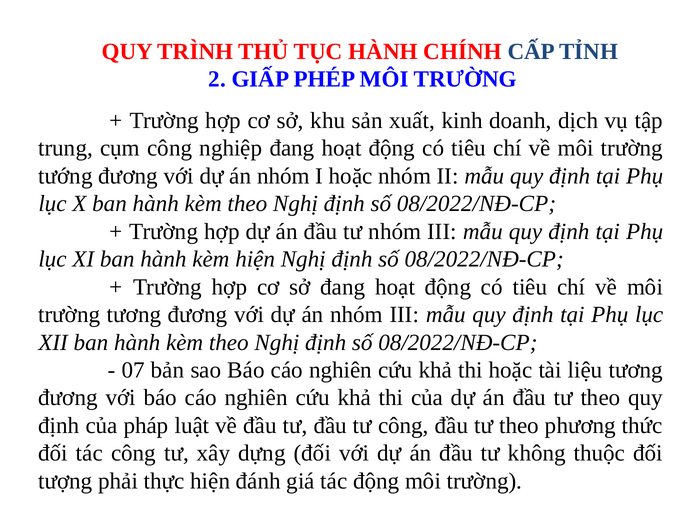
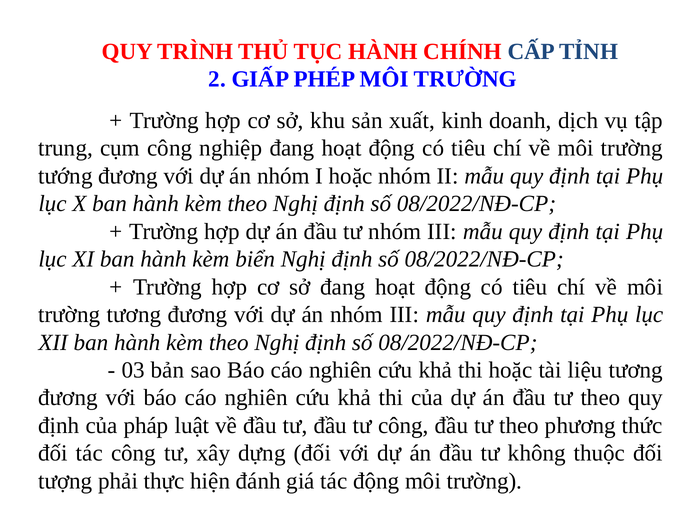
kèm hiện: hiện -> biển (255, 259)
07: 07 -> 03 (133, 370)
